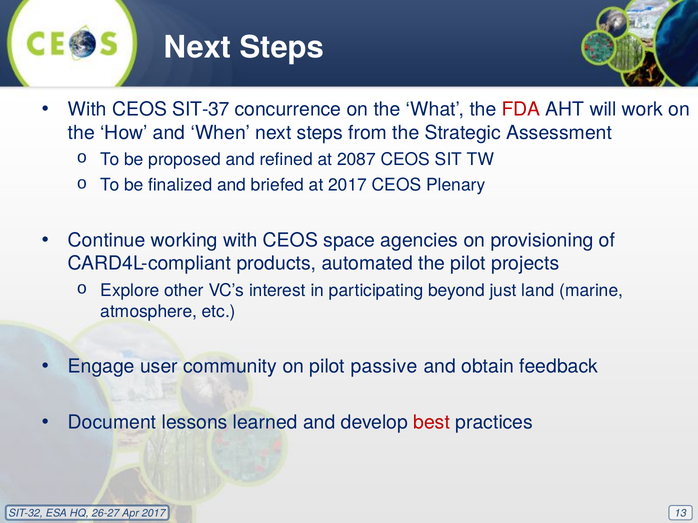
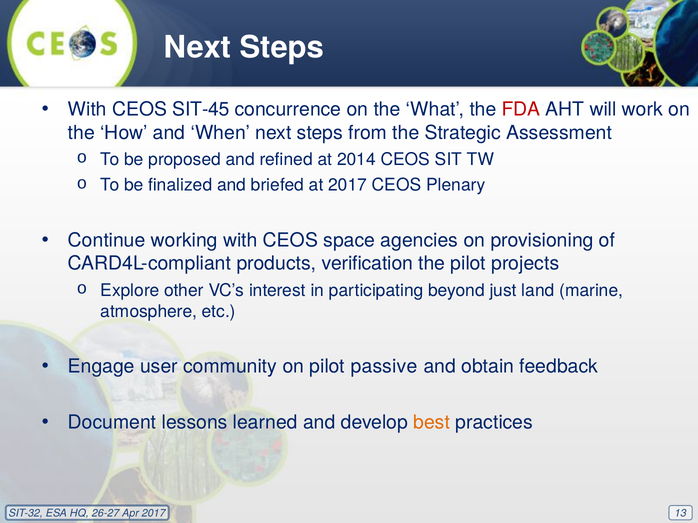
SIT-37: SIT-37 -> SIT-45 (201, 110)
2087: 2087 -> 2014 (356, 160)
automated: automated -> verification (367, 264)
best colour: red -> orange (432, 423)
